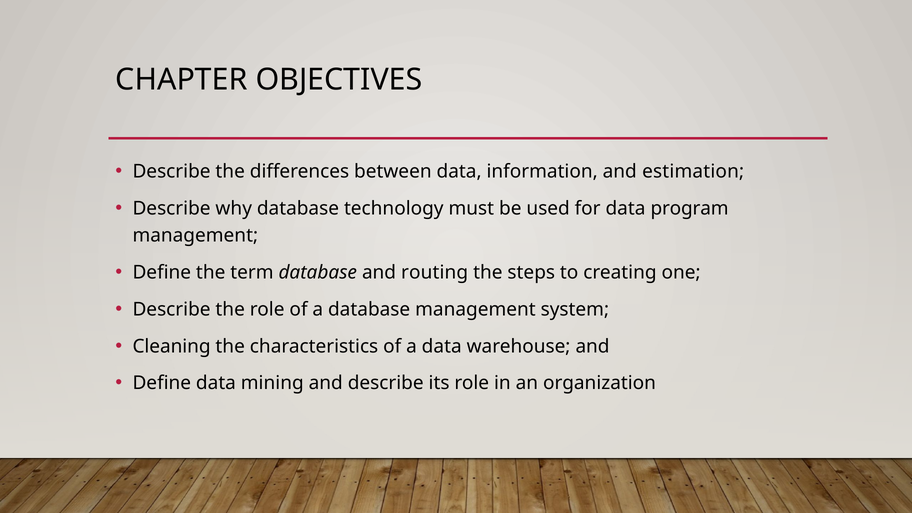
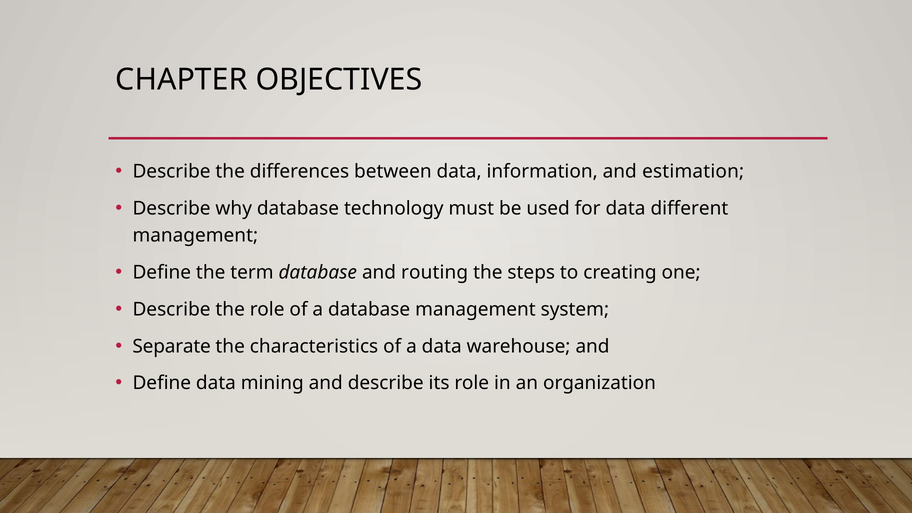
program: program -> different (689, 208)
Cleaning: Cleaning -> Separate (172, 346)
